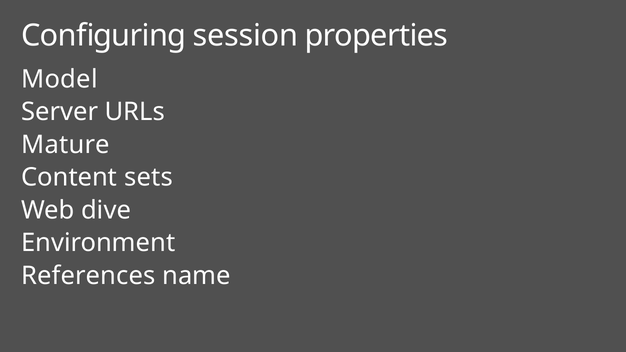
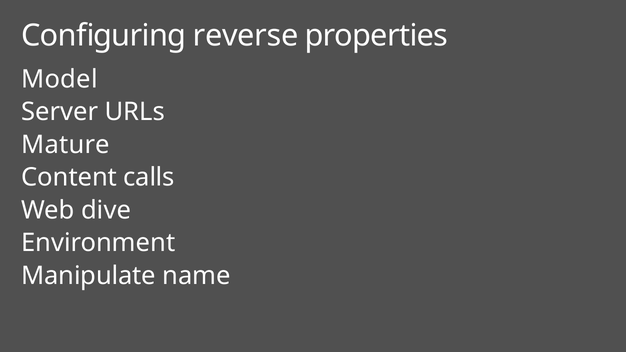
session: session -> reverse (246, 36)
sets: sets -> calls (149, 177)
References: References -> Manipulate (89, 276)
